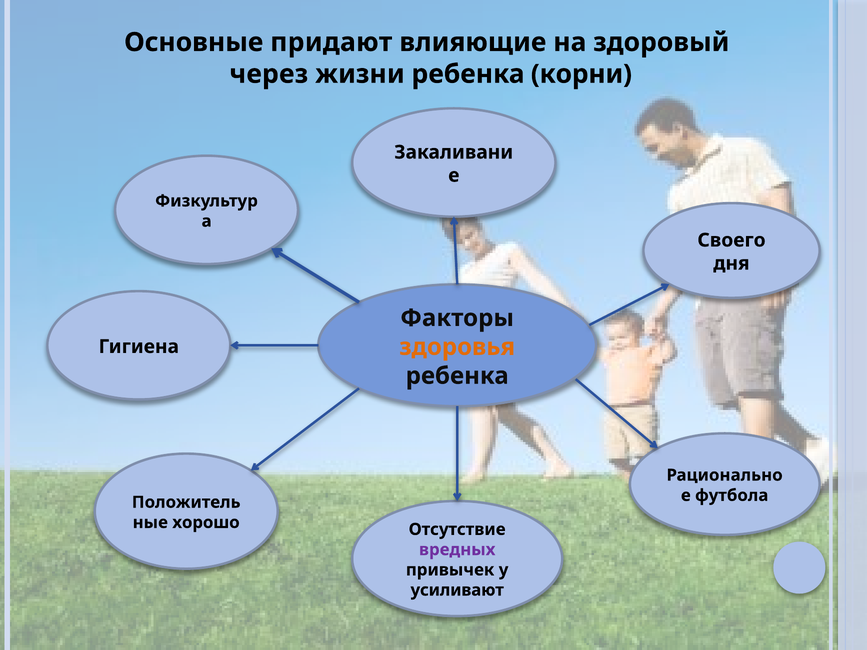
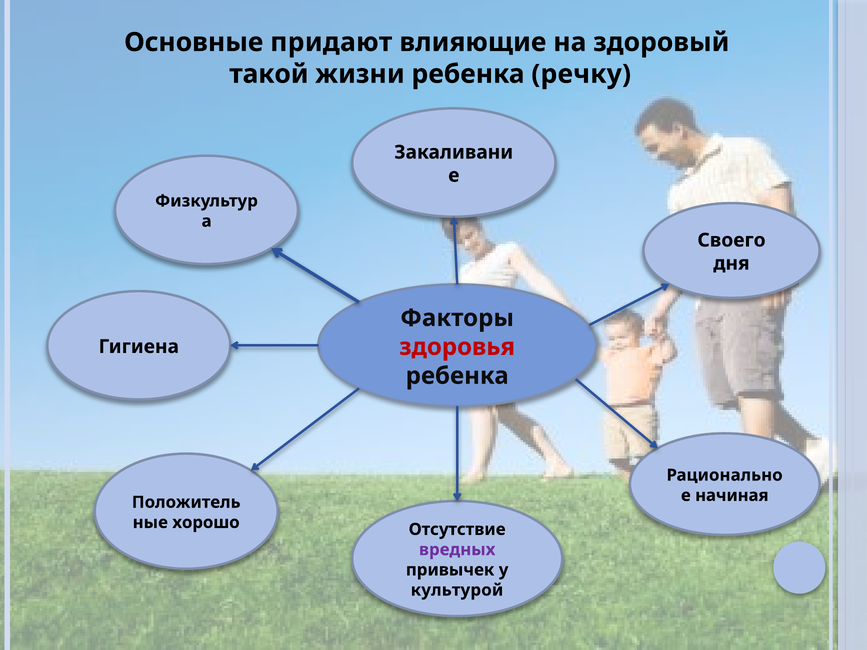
через: через -> такой (269, 74)
корни: корни -> речку (581, 74)
здоровья colour: orange -> red (457, 347)
футбола: футбола -> начиная (732, 496)
усиливают: усиливают -> культурой (457, 590)
